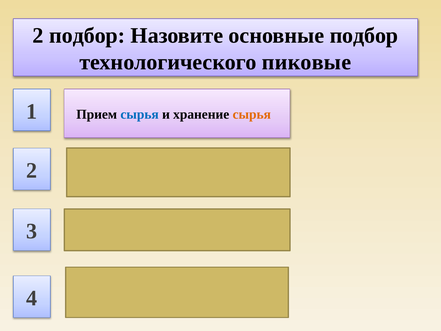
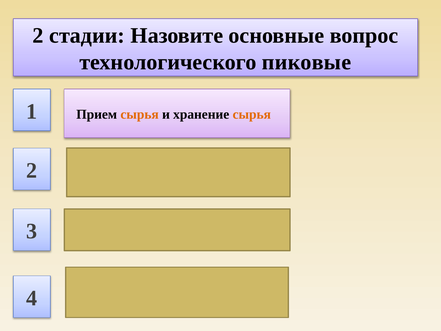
2 подбор: подбор -> стадии (87, 36)
основные подбор: подбор -> вопрос (364, 36)
сырья colour: blue -> orange (140, 114)
